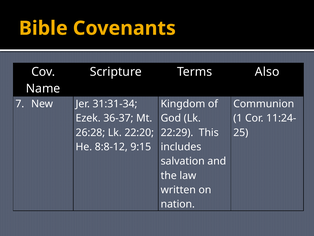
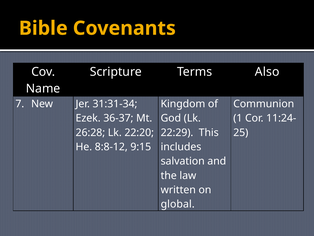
nation: nation -> global (178, 204)
